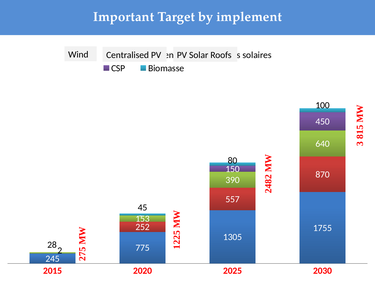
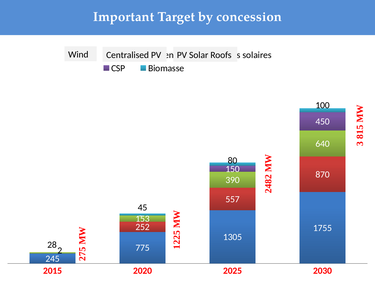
implement: implement -> concession (249, 17)
